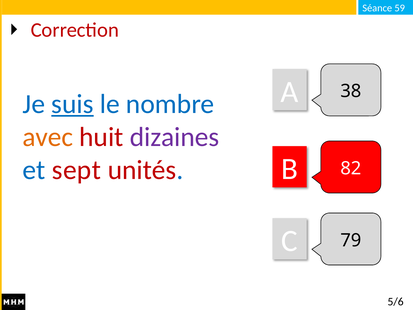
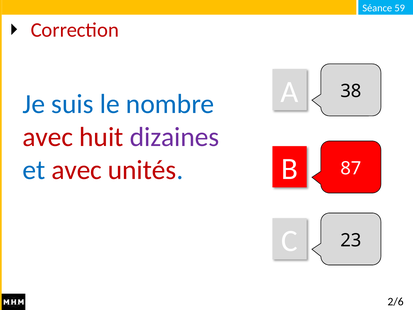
suis underline: present -> none (72, 104)
avec colour: orange -> red (48, 137)
82: 82 -> 87 (351, 168)
et sept: sept -> avec (77, 170)
79: 79 -> 23 (351, 240)
5/6: 5/6 -> 2/6 (396, 301)
